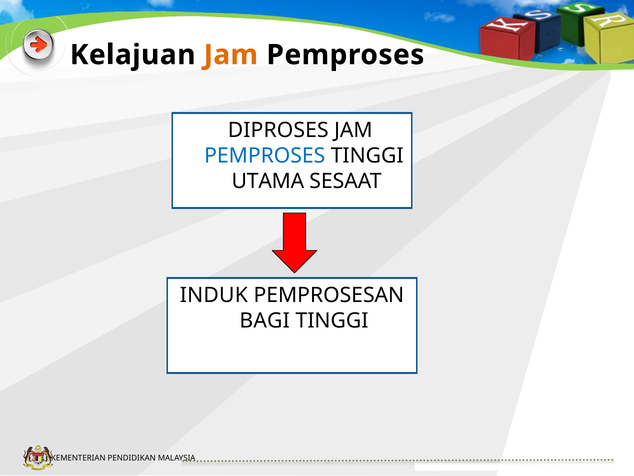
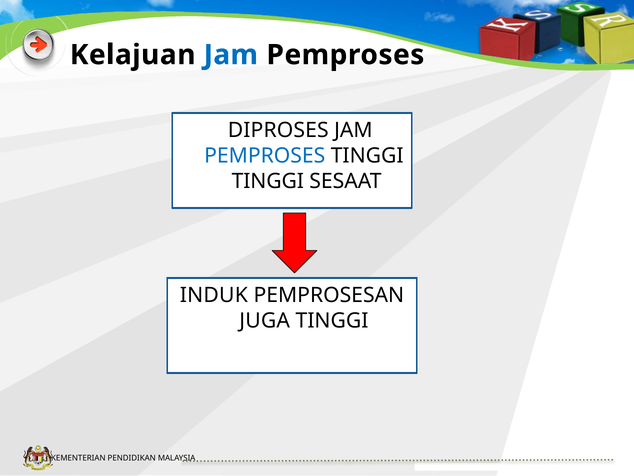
Jam colour: orange -> blue (231, 55)
UTAMA: UTAMA -> TINGGI (268, 181)
BAGI: BAGI -> JUGA (265, 320)
